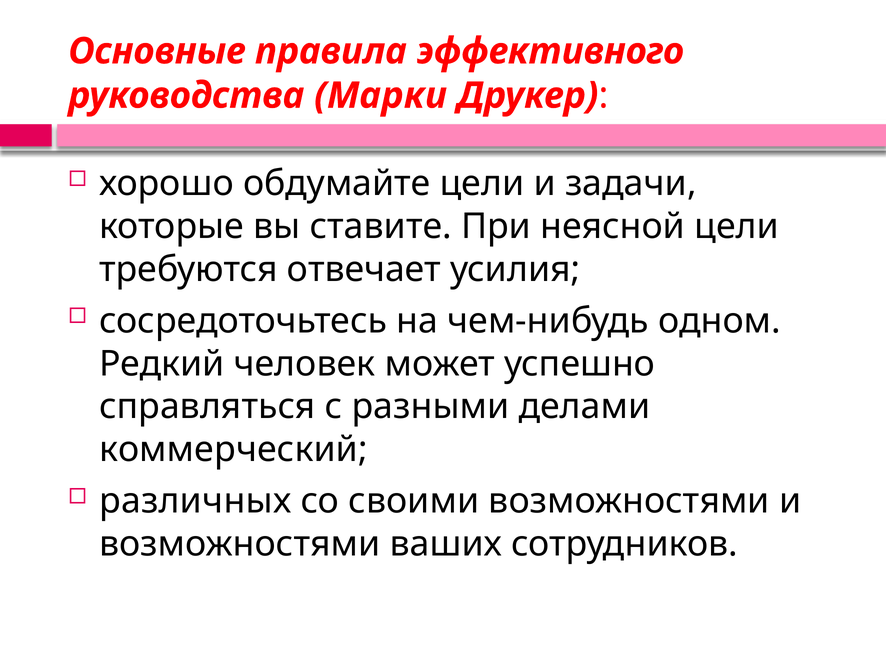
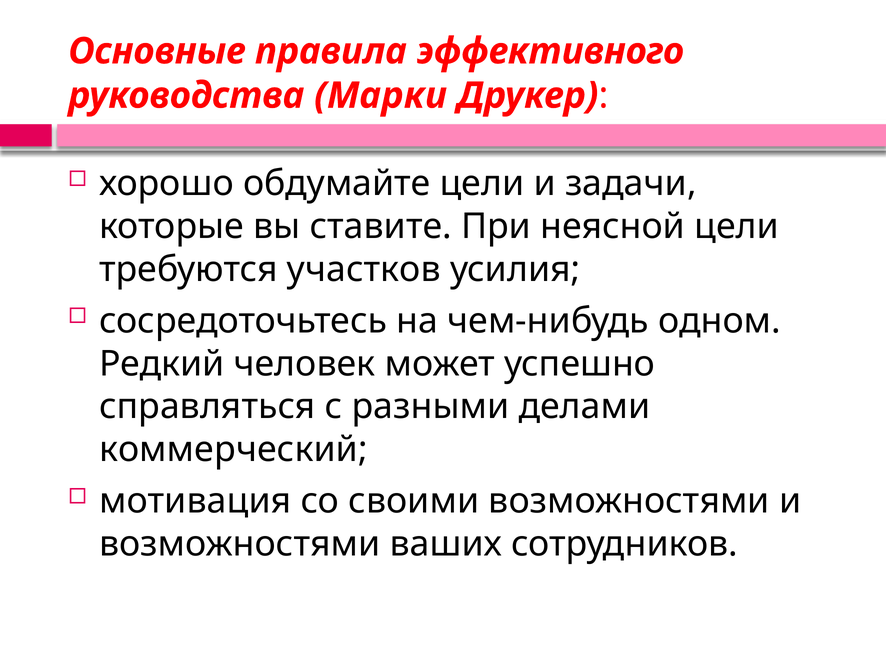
отвечает: отвечает -> участков (364, 269)
различных: различных -> мотивация (195, 501)
